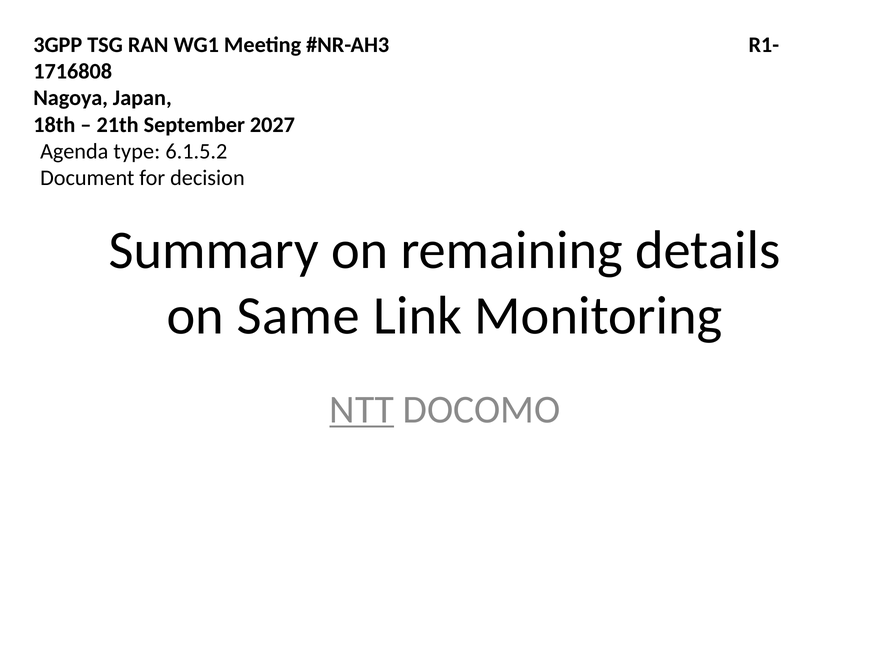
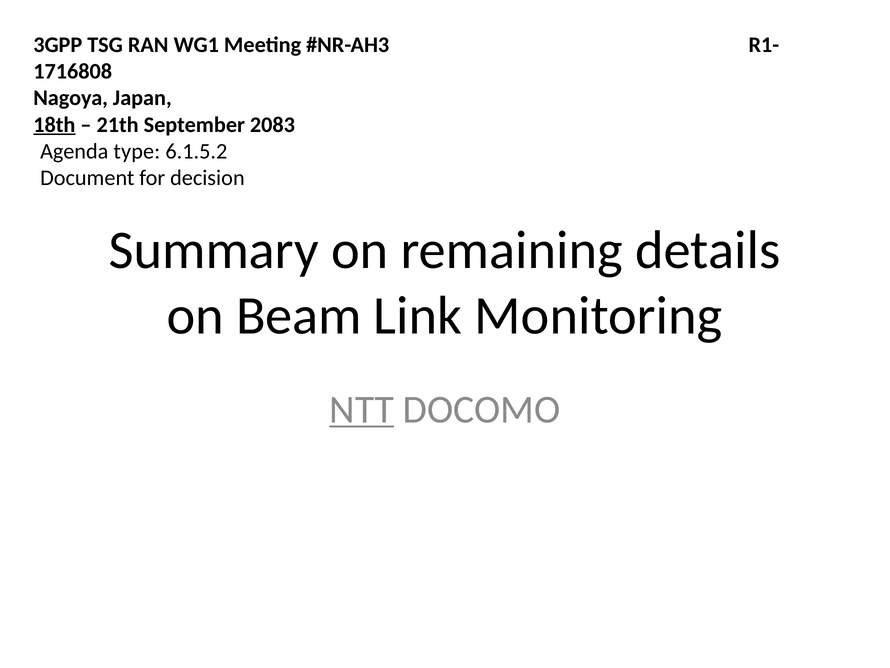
18th underline: none -> present (54, 125)
2027: 2027 -> 2083 (272, 125)
Same: Same -> Beam (299, 315)
